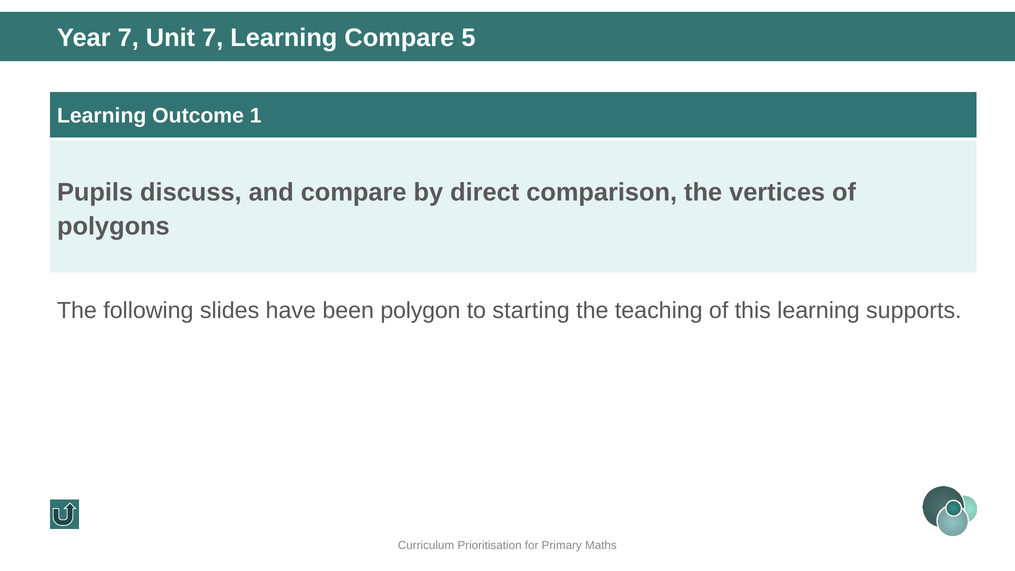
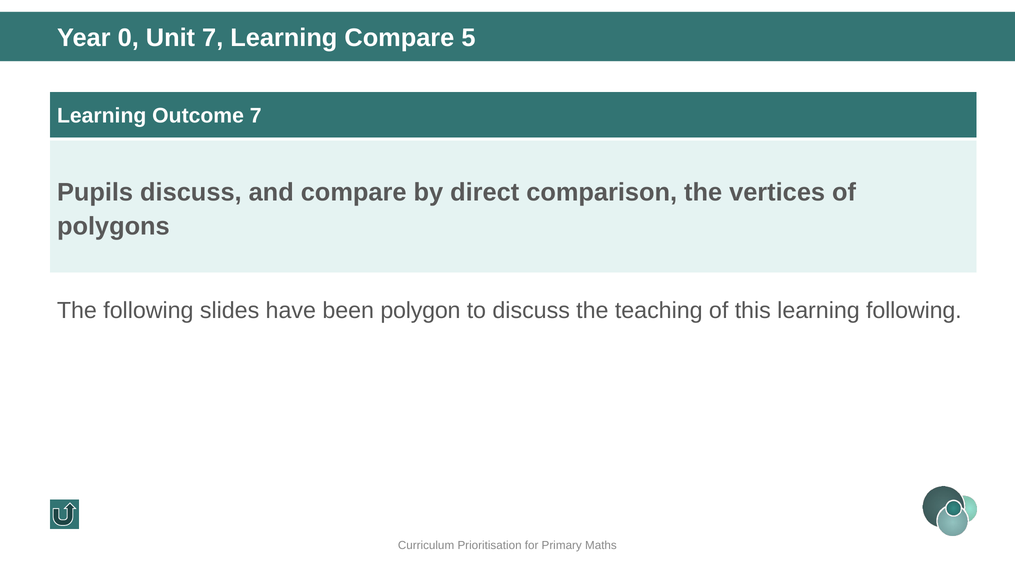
Year 7: 7 -> 0 (128, 38)
Outcome 1: 1 -> 7 (256, 116)
to starting: starting -> discuss (531, 310)
learning supports: supports -> following (914, 310)
